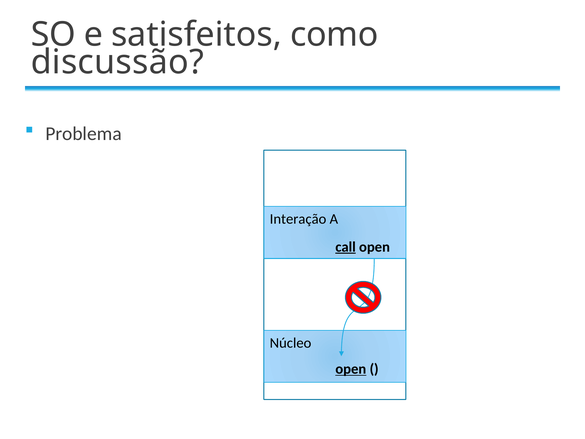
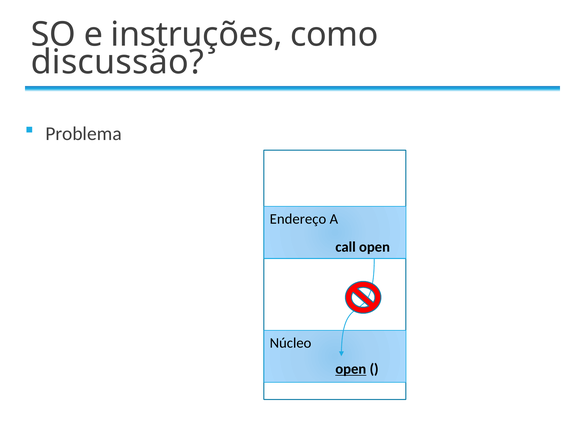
satisfeitos: satisfeitos -> instruções (197, 34)
Interação: Interação -> Endereço (298, 219)
call underline: present -> none (346, 247)
